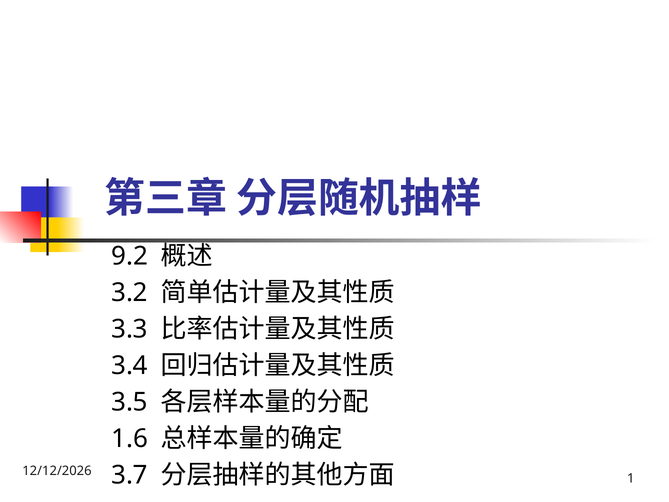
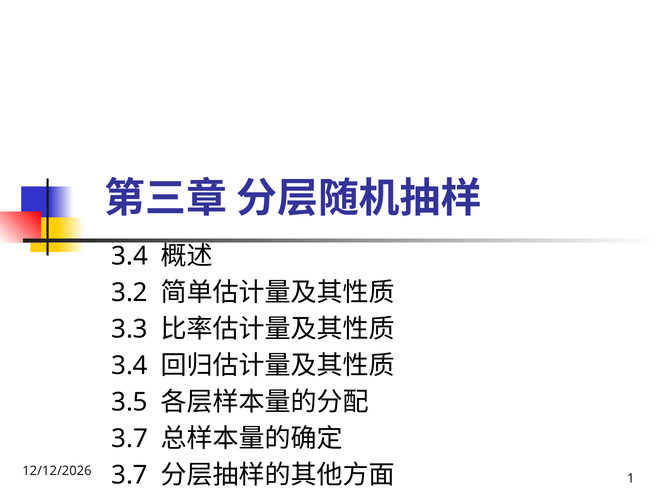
9.2: 9.2 -> 3.4 (130, 256)
1.6: 1.6 -> 3.7 (130, 438)
